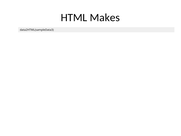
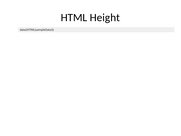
Makes: Makes -> Height (105, 18)
